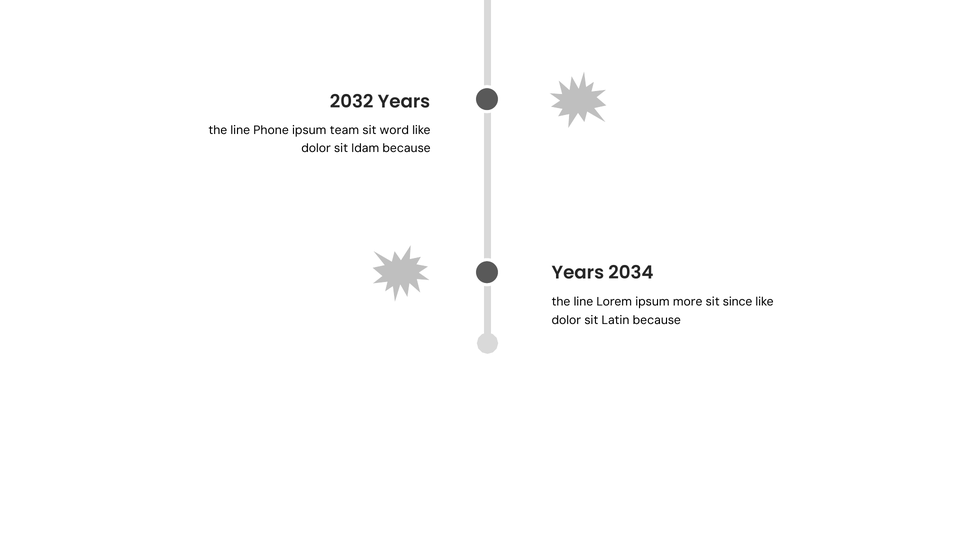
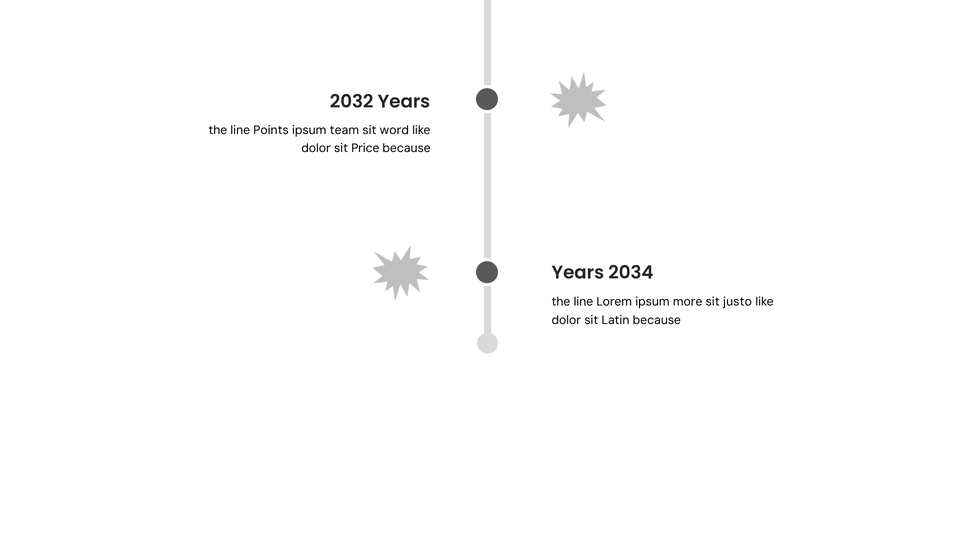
Phone: Phone -> Points (271, 130)
Idam: Idam -> Price (365, 148)
since: since -> justo (737, 302)
